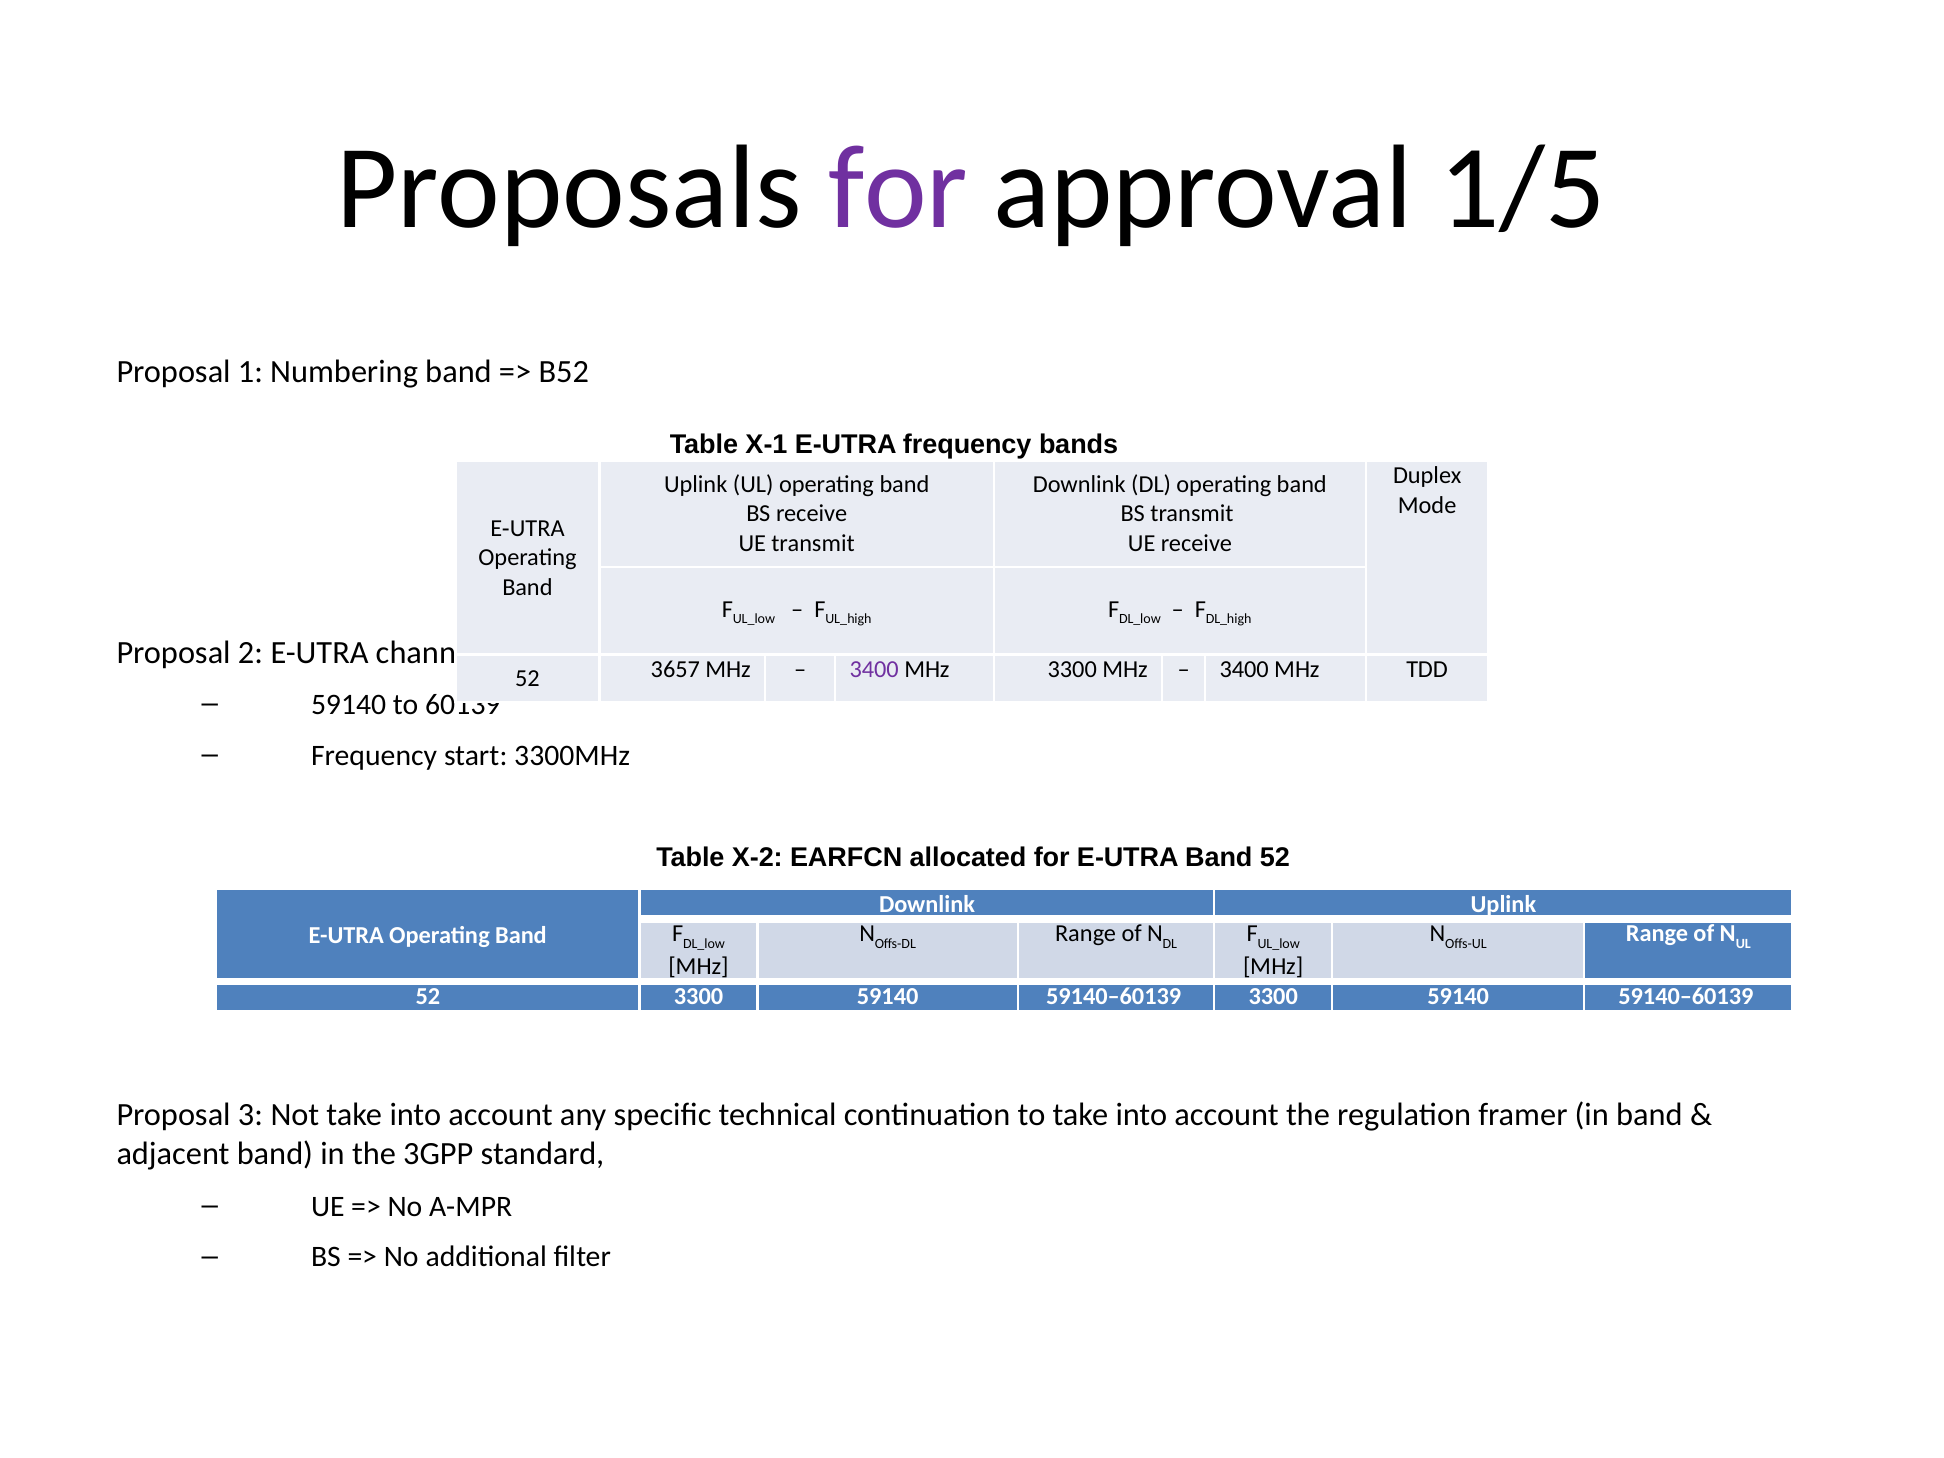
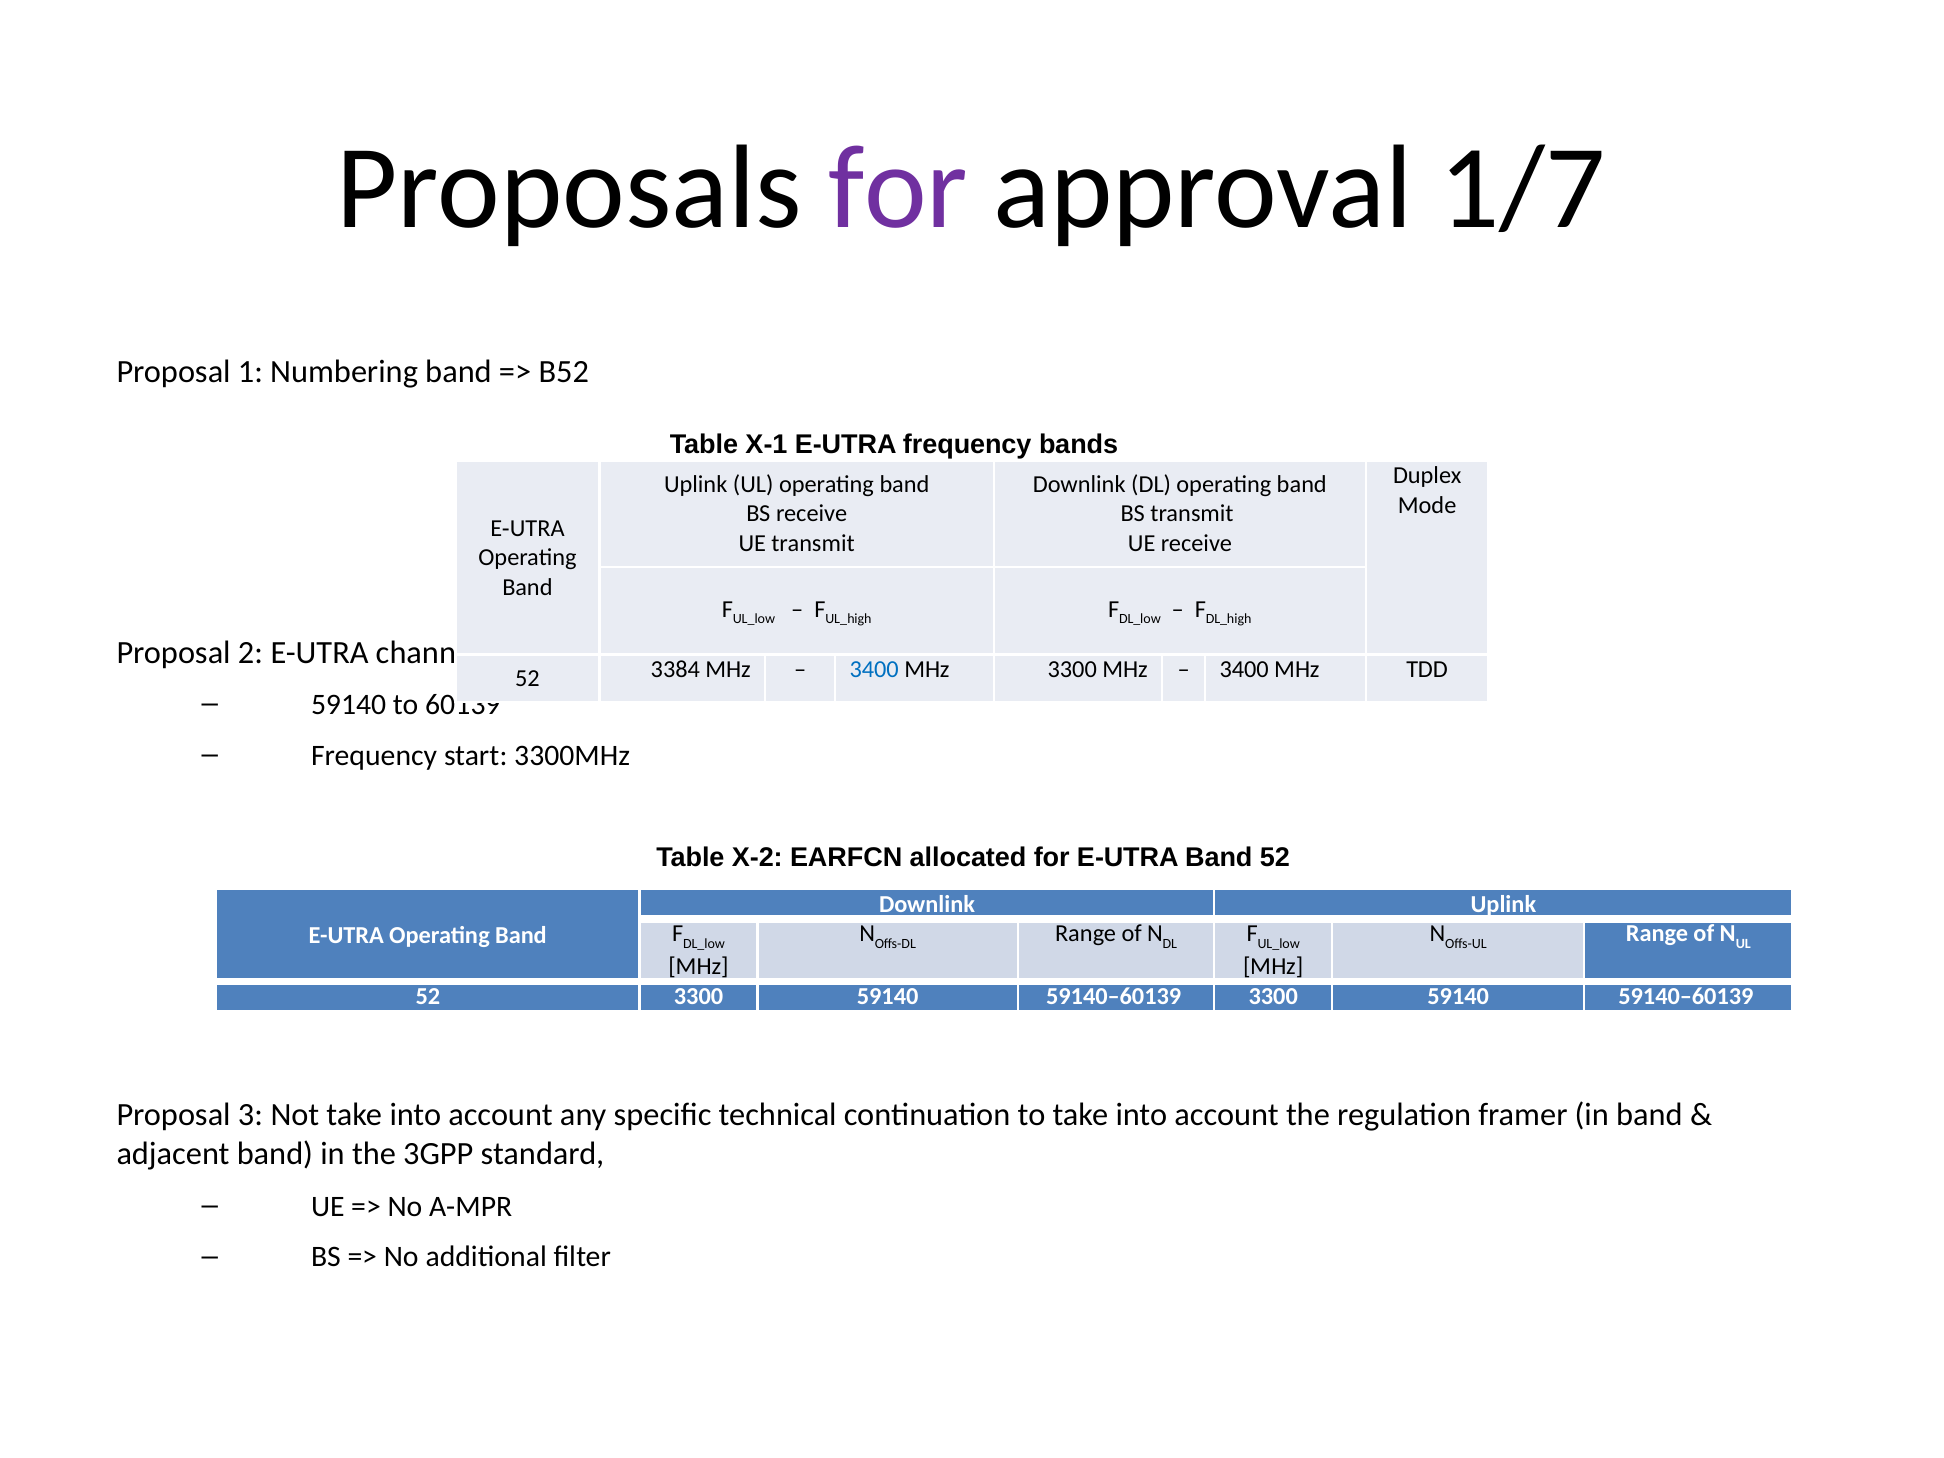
1/5: 1/5 -> 1/7 (1523, 188)
3657: 3657 -> 3384 (675, 669)
3400 colour: purple -> blue (874, 669)
